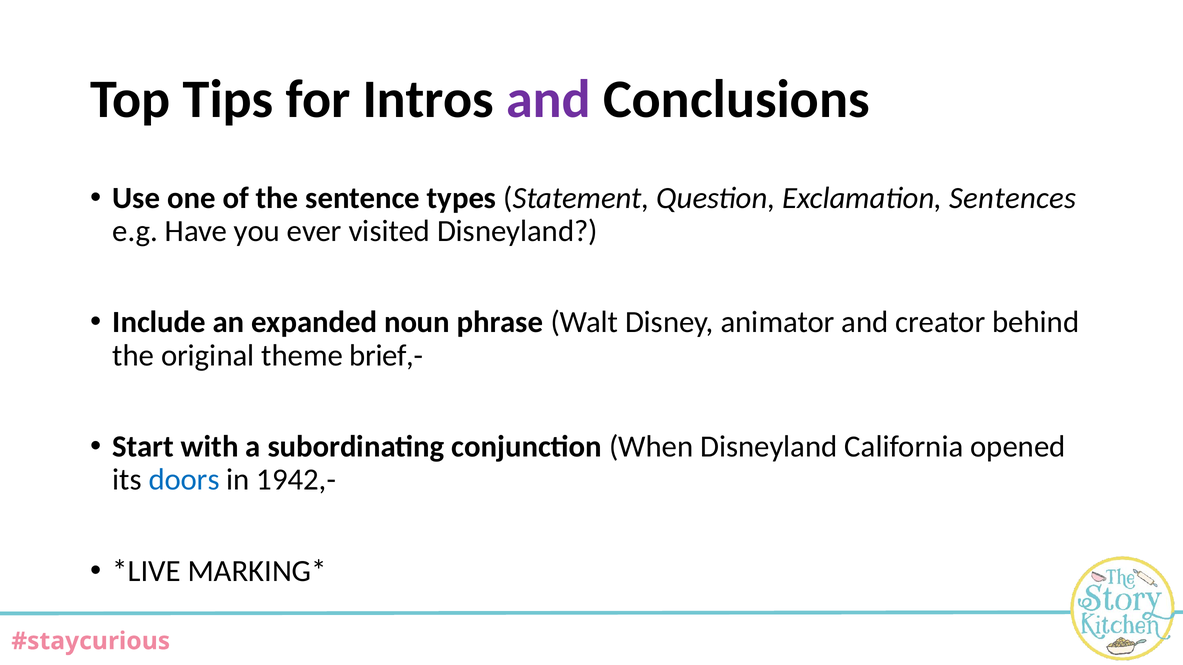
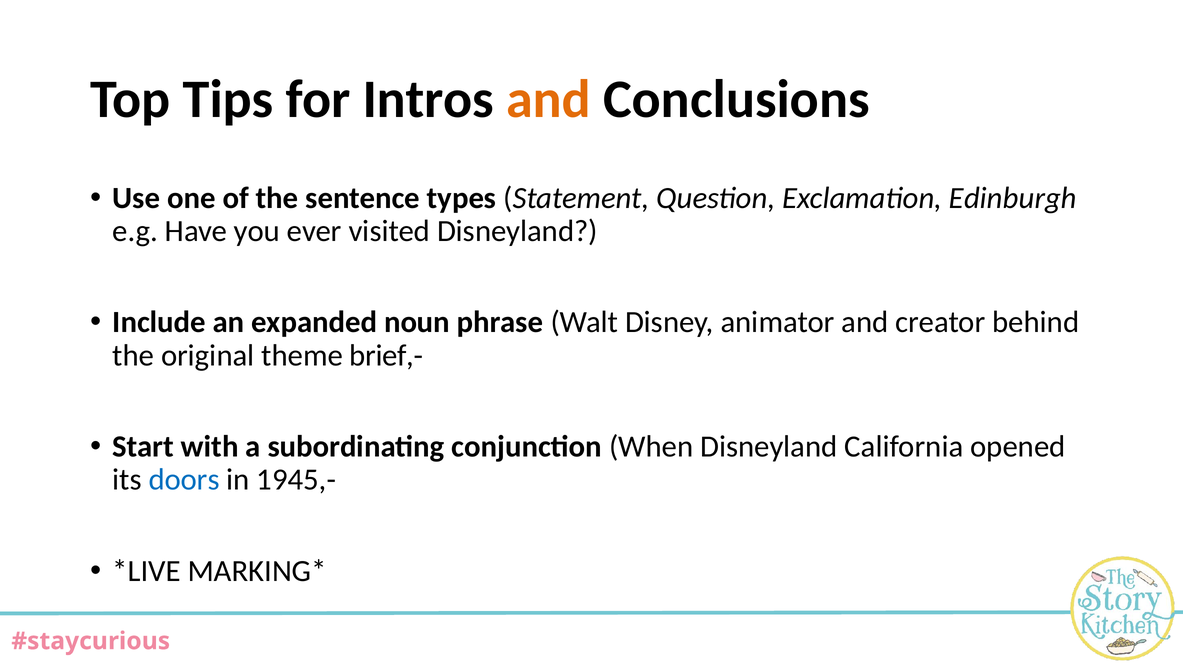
and colour: purple -> orange (548, 99)
Sentences: Sentences -> Edinburgh (1013, 198)
1942,-: 1942,- -> 1945,- (296, 480)
